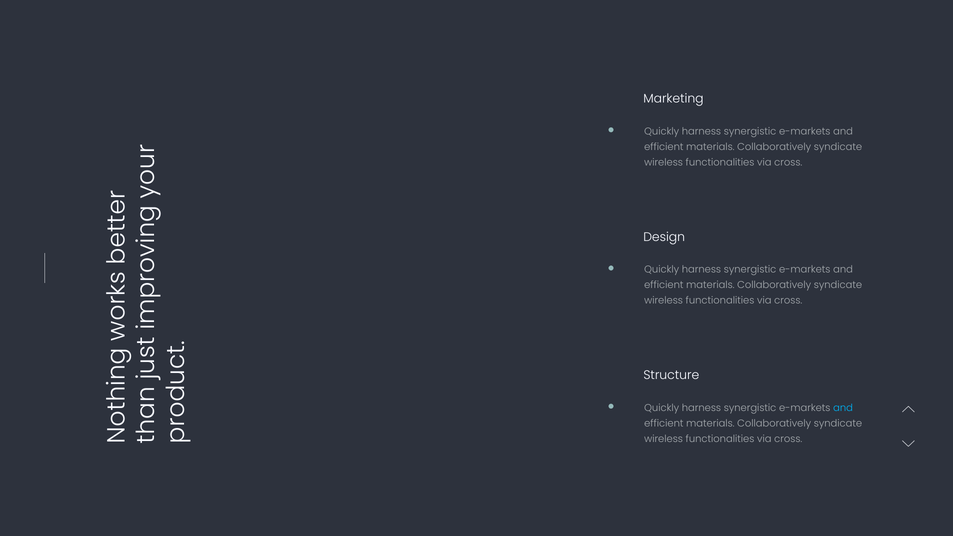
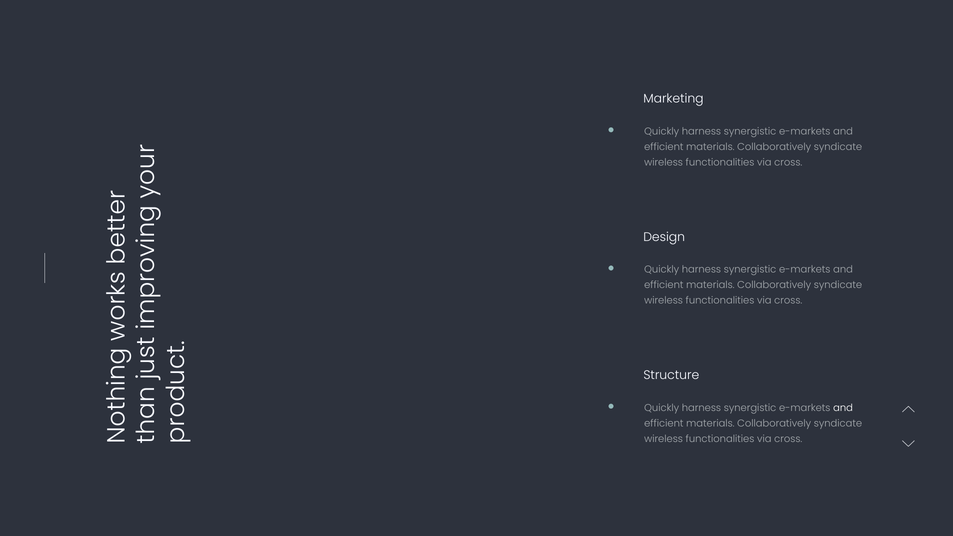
and colour: light blue -> white (843, 408)
